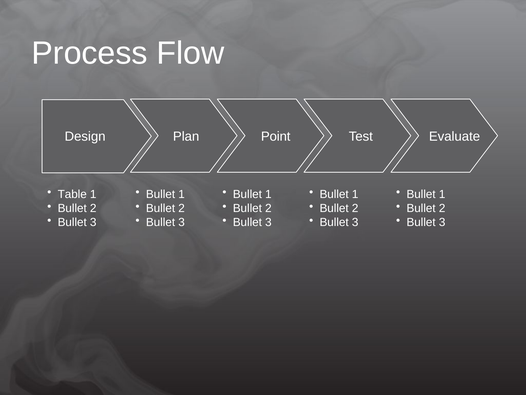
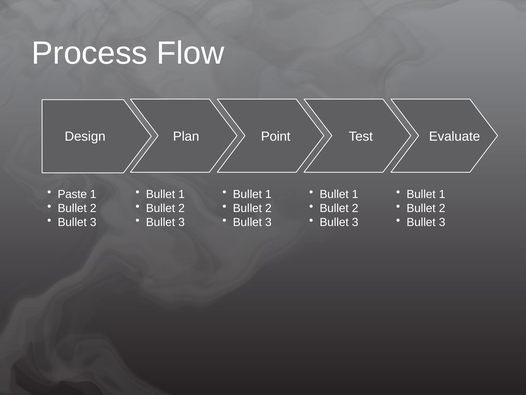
Table: Table -> Paste (72, 194)
